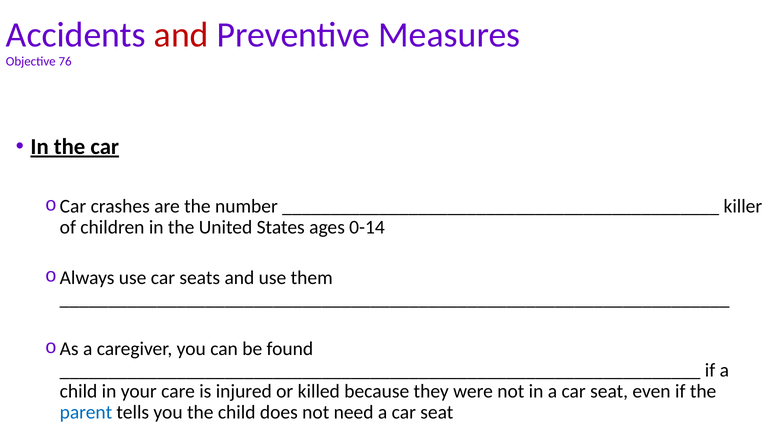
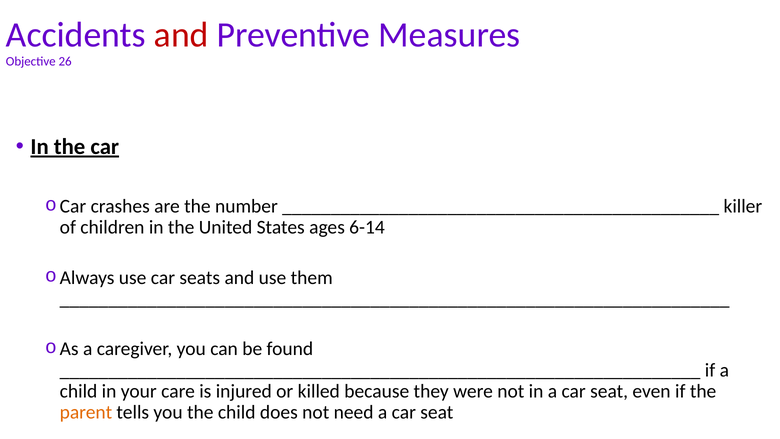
76: 76 -> 26 (65, 62)
0-14: 0-14 -> 6-14 (367, 227)
parent colour: blue -> orange (86, 412)
